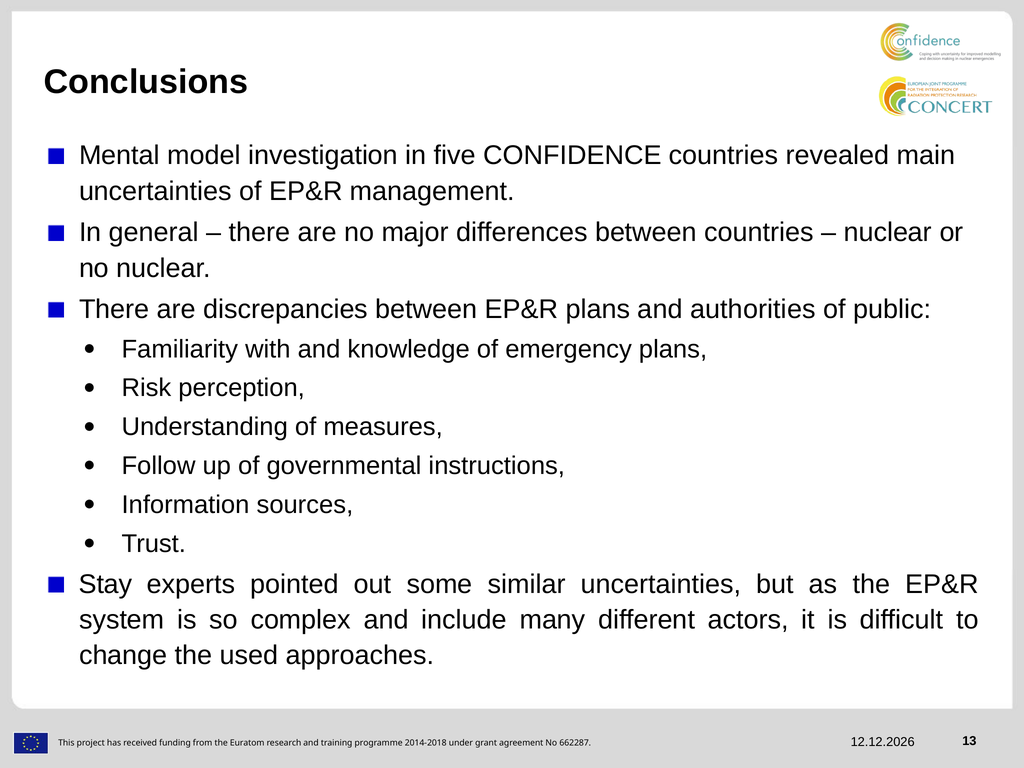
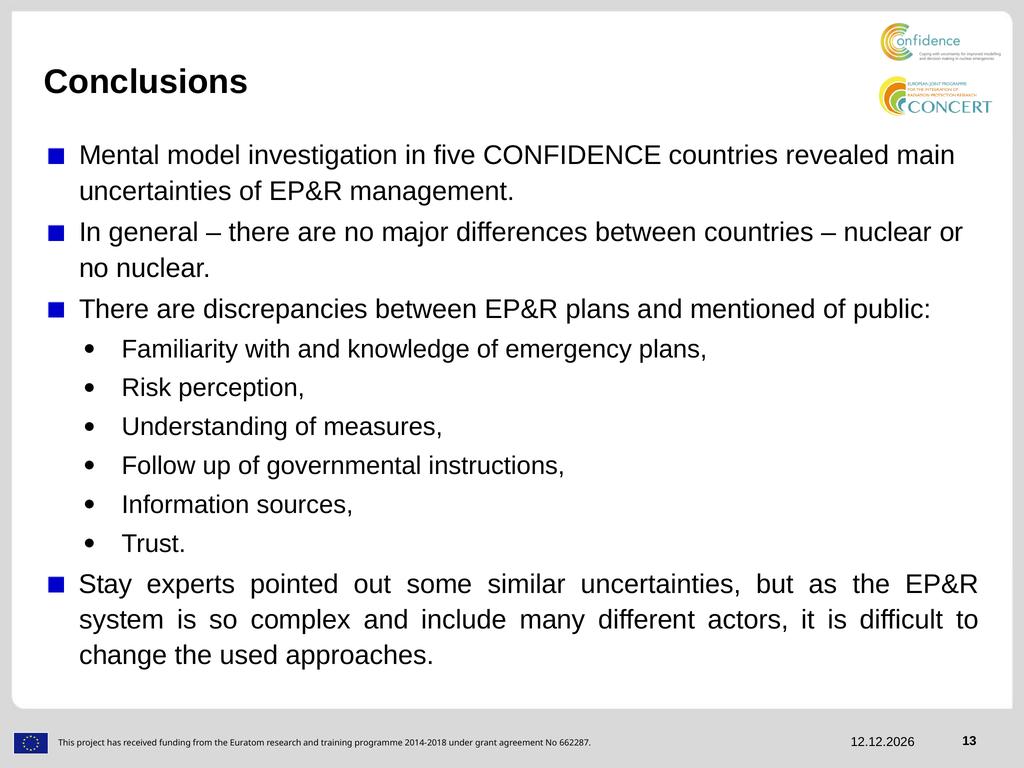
authorities: authorities -> mentioned (753, 309)
